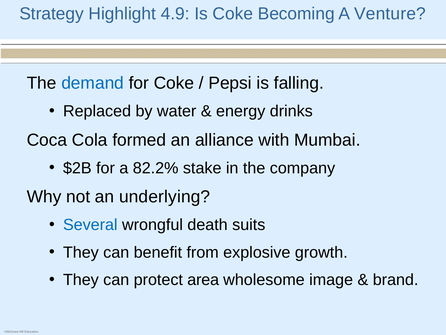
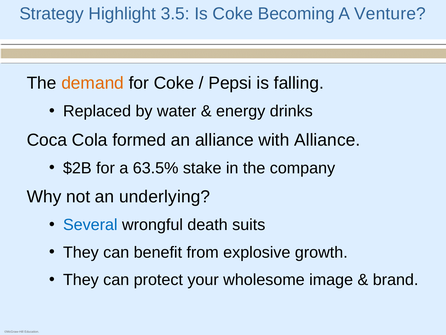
4.9: 4.9 -> 3.5 (175, 14)
demand colour: blue -> orange (93, 83)
with Mumbai: Mumbai -> Alliance (327, 140)
82.2%: 82.2% -> 63.5% (156, 168)
area: area -> your (203, 280)
